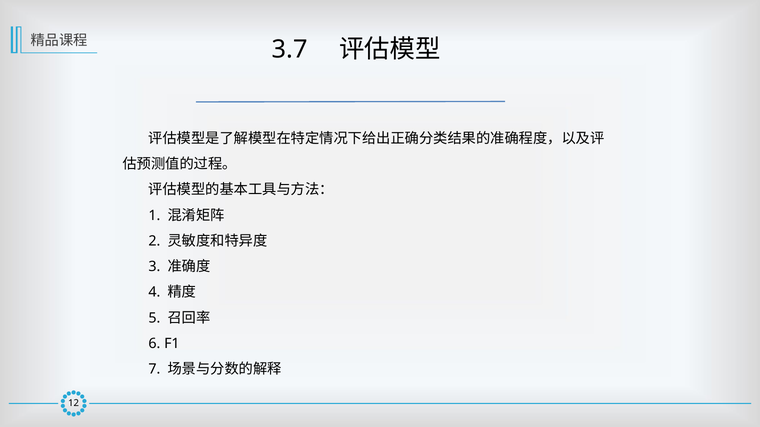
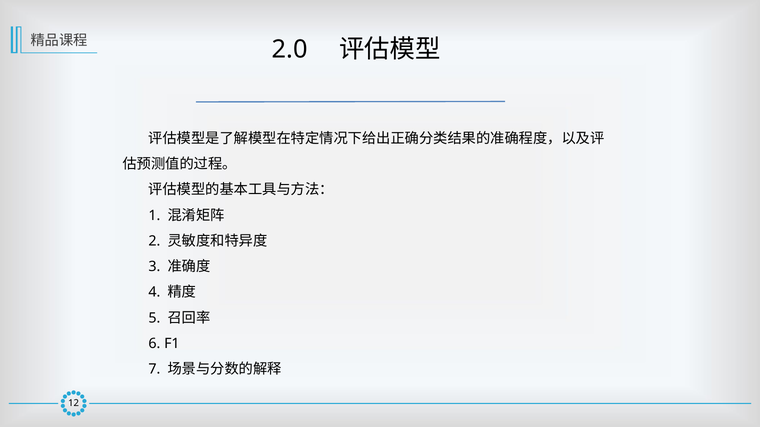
3.7: 3.7 -> 2.0 (290, 50)
